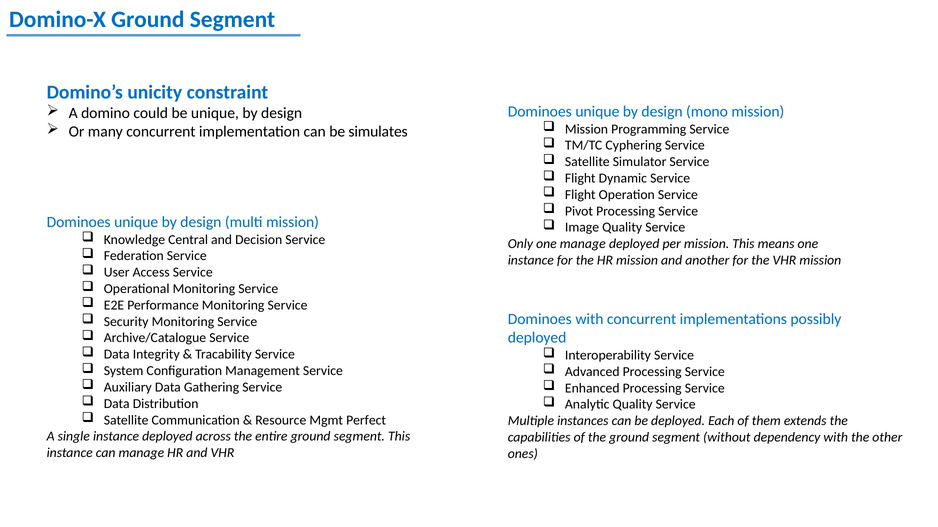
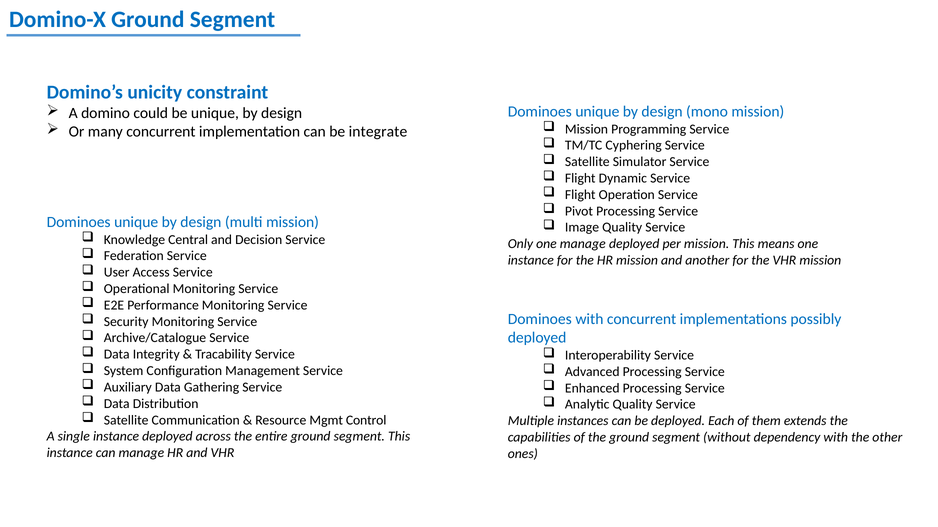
simulates: simulates -> integrate (378, 132)
Perfect: Perfect -> Control (366, 420)
